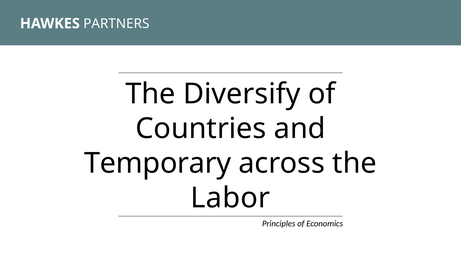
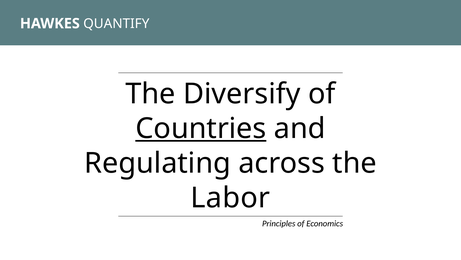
PARTNERS: PARTNERS -> QUANTIFY (116, 24)
Countries underline: none -> present (201, 128)
Temporary: Temporary -> Regulating (158, 163)
